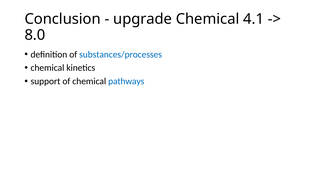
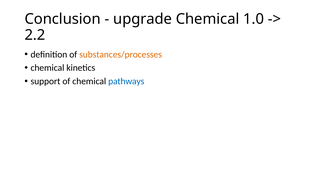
4.1: 4.1 -> 1.0 (254, 19)
8.0: 8.0 -> 2.2 (35, 35)
substances/processes colour: blue -> orange (121, 54)
